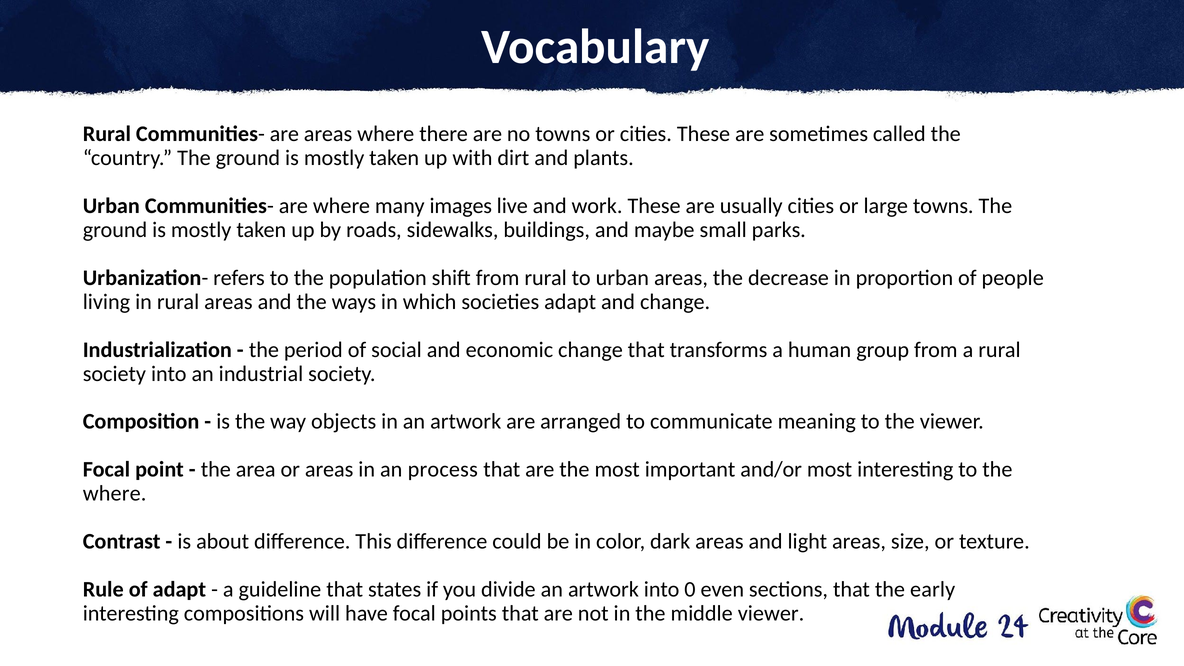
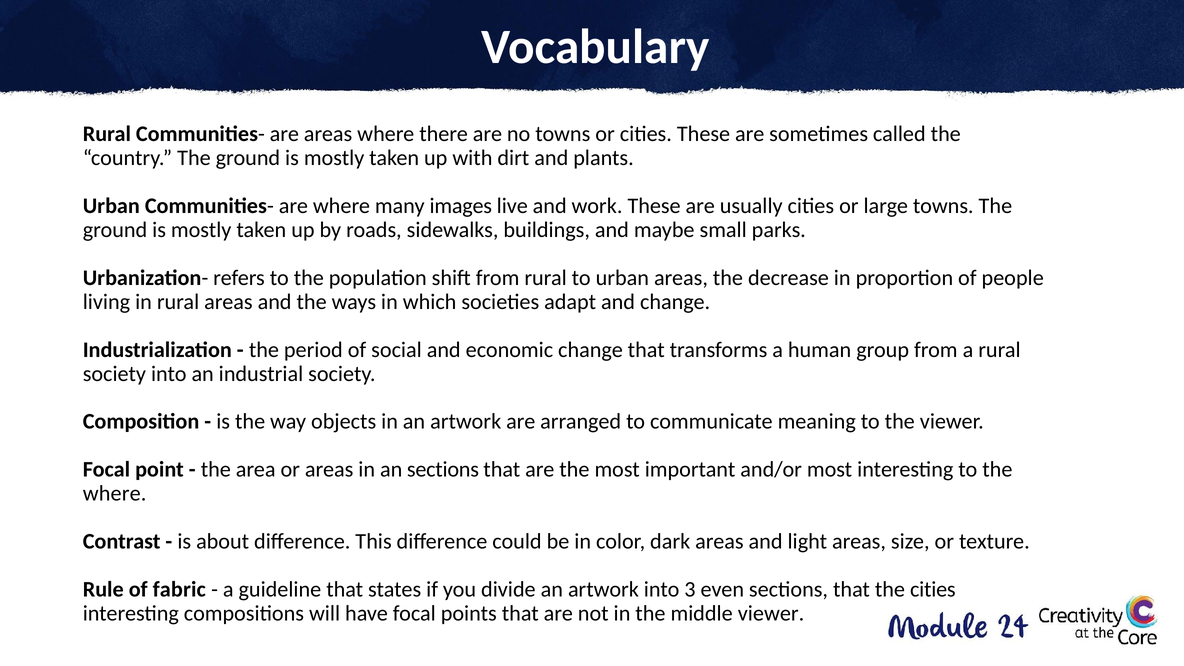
an process: process -> sections (443, 470)
of adapt: adapt -> fabric (179, 589)
0: 0 -> 3 (690, 589)
the early: early -> cities (933, 589)
